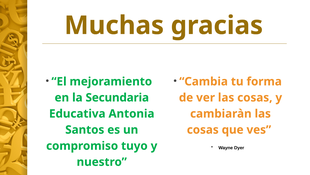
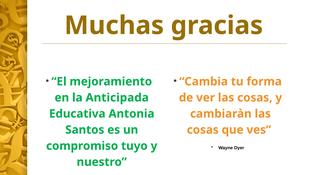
Secundaria: Secundaria -> Anticipada (117, 97)
